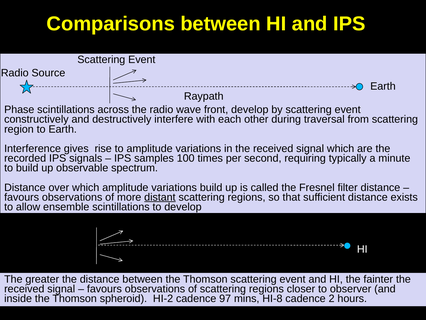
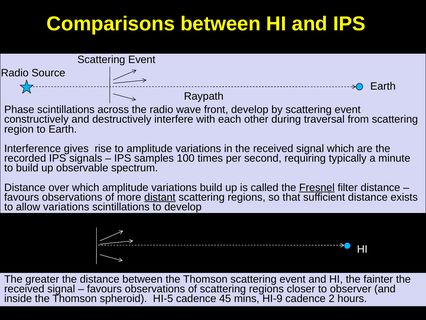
Fresnel underline: none -> present (317, 187)
allow ensemble: ensemble -> variations (66, 207)
HI-2: HI-2 -> HI-5 (163, 298)
97: 97 -> 45 (225, 298)
HI-8: HI-8 -> HI-9 (272, 298)
